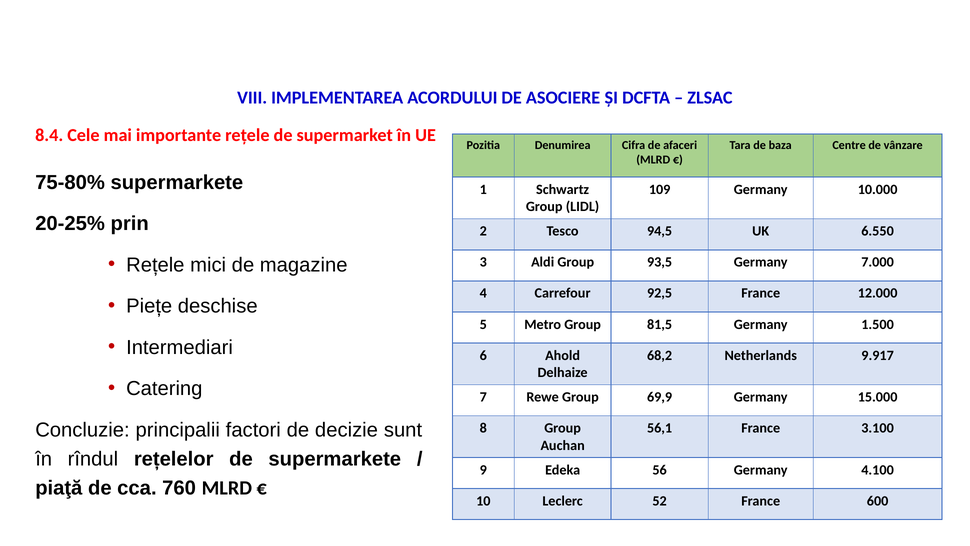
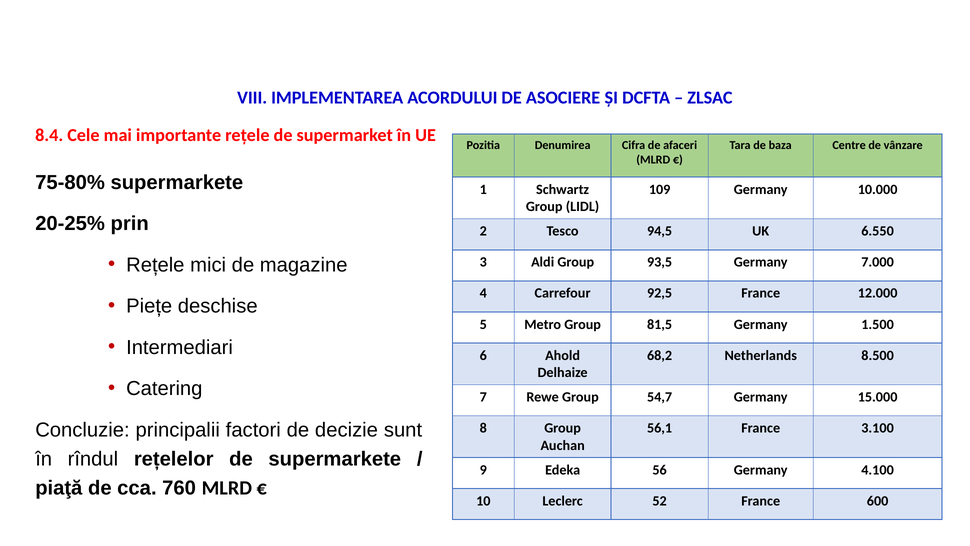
9.917: 9.917 -> 8.500 (878, 355)
69,9: 69,9 -> 54,7 (660, 397)
